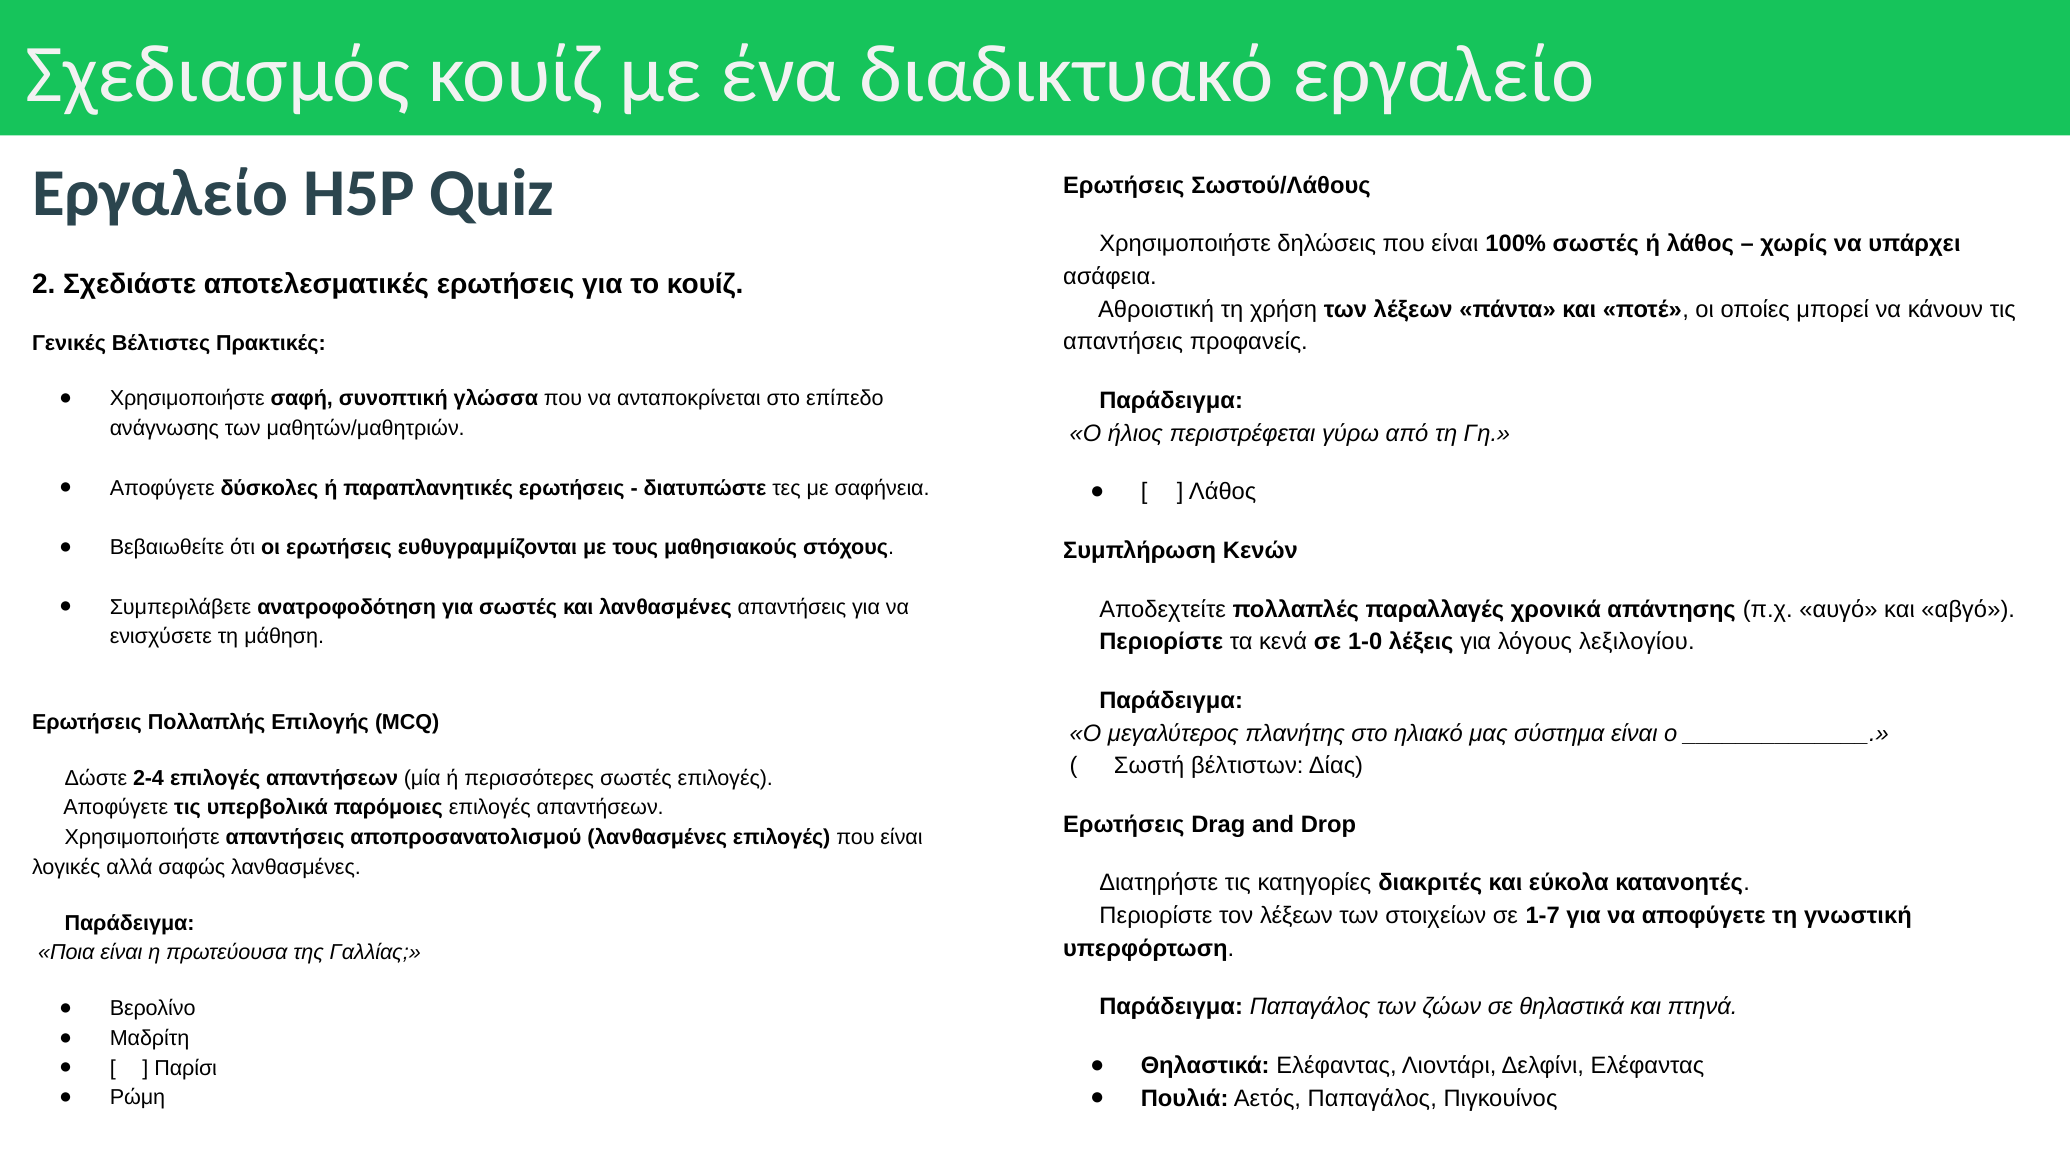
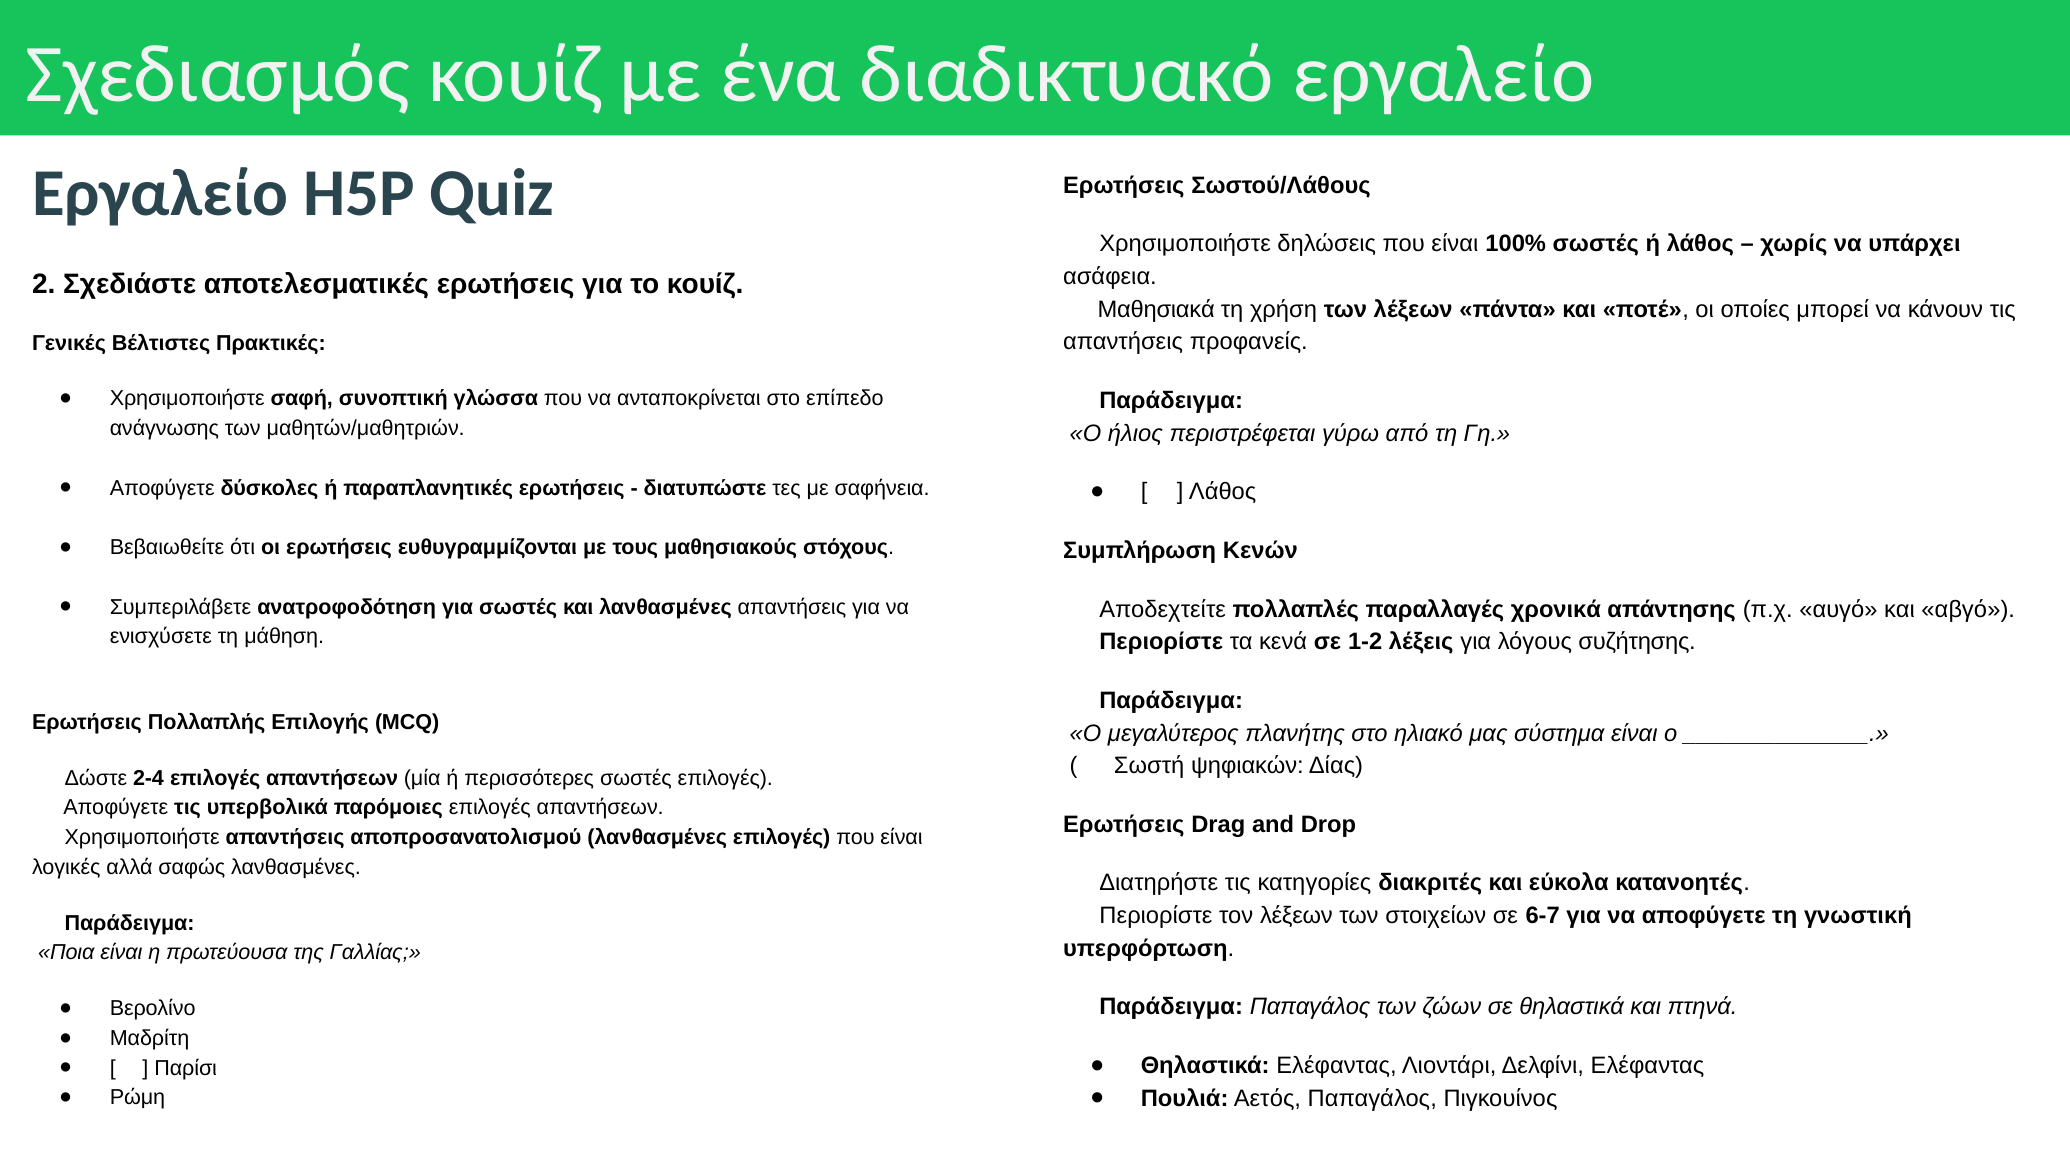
Αθροιστική: Αθροιστική -> Μαθησιακά (1156, 309)
1-0: 1-0 -> 1-2 (1365, 642)
λεξιλογίου: λεξιλογίου -> συζήτησης (1637, 642)
βέλτιστων: βέλτιστων -> ψηφιακών (1247, 766)
1-7: 1-7 -> 6-7 (1543, 915)
